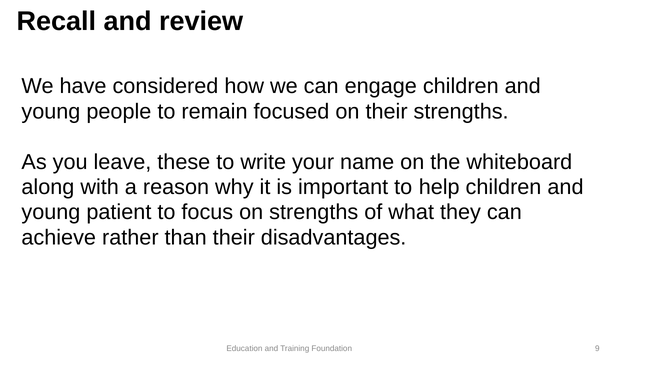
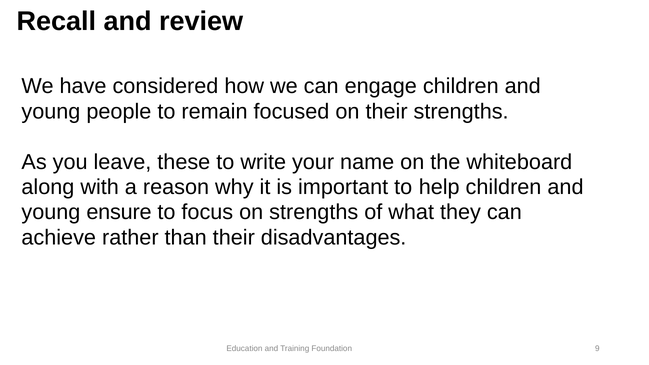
patient: patient -> ensure (119, 212)
